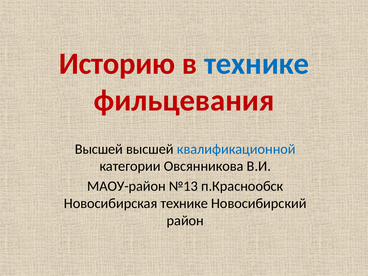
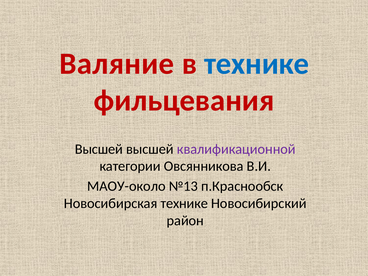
Историю: Историю -> Валяние (117, 64)
квалификационной colour: blue -> purple (236, 149)
МАОУ-район: МАОУ-район -> МАОУ-около (126, 186)
